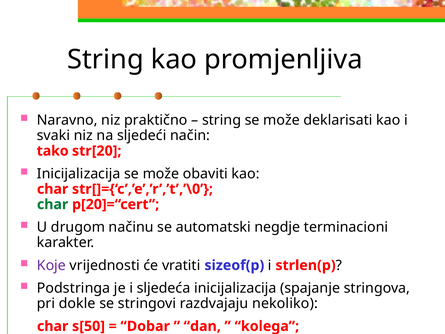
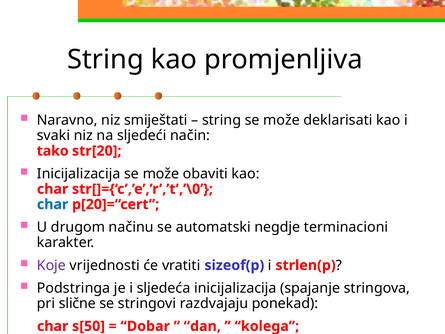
praktično: praktično -> smiještati (156, 120)
char colour: green -> blue (53, 204)
dokle: dokle -> slične (77, 303)
nekoliko: nekoliko -> ponekad (285, 303)
